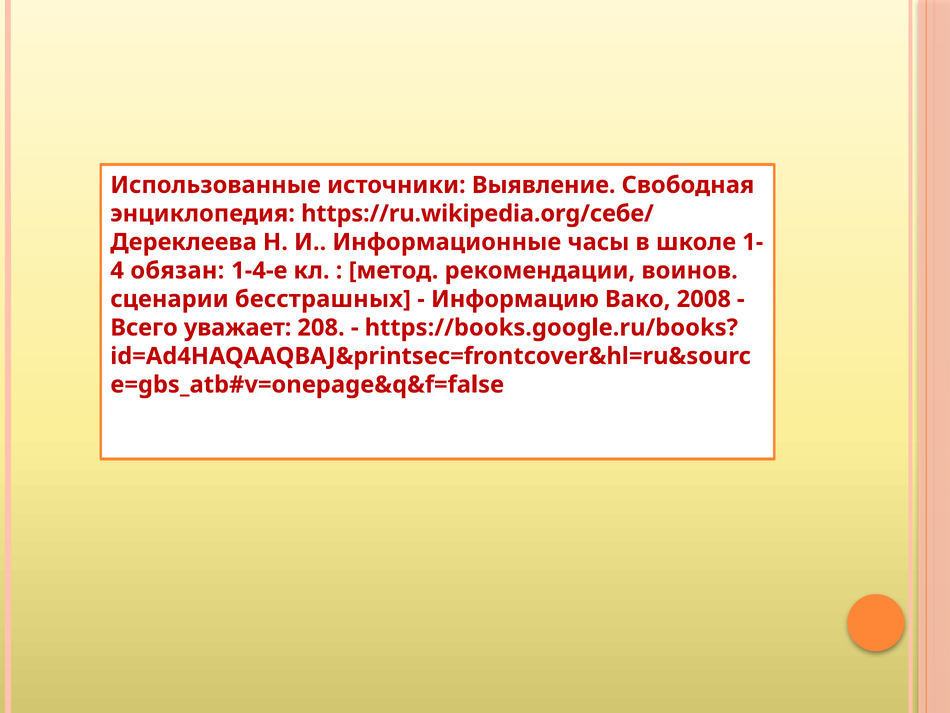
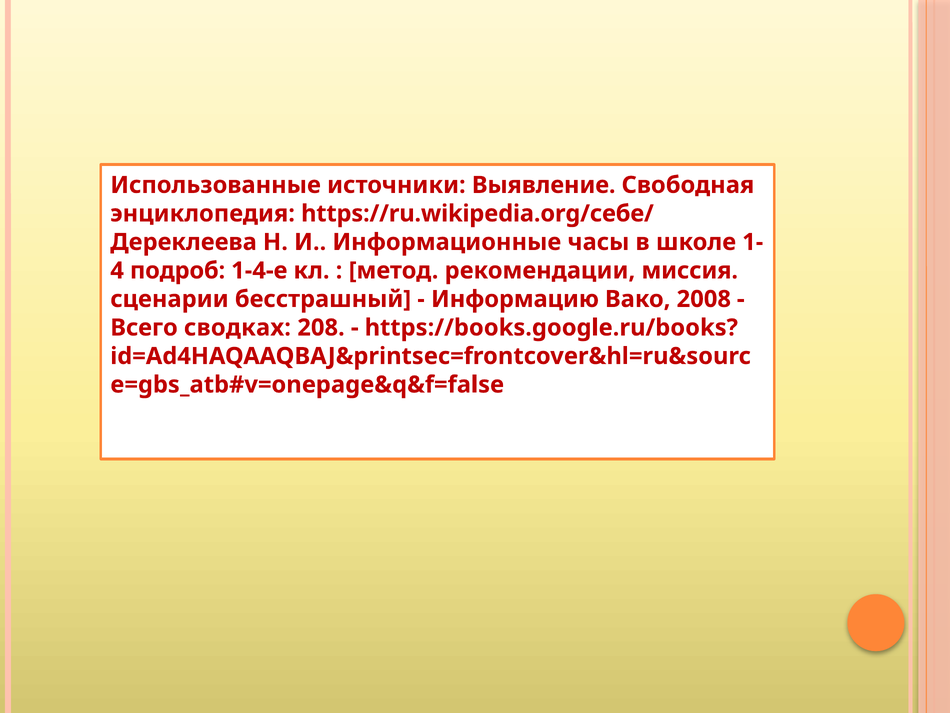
обязан: обязан -> подроб (178, 270)
воинов: воинов -> миссия (690, 270)
бесстрашных: бесстрашных -> бесстрашный (323, 299)
уважает: уважает -> сводках (237, 327)
